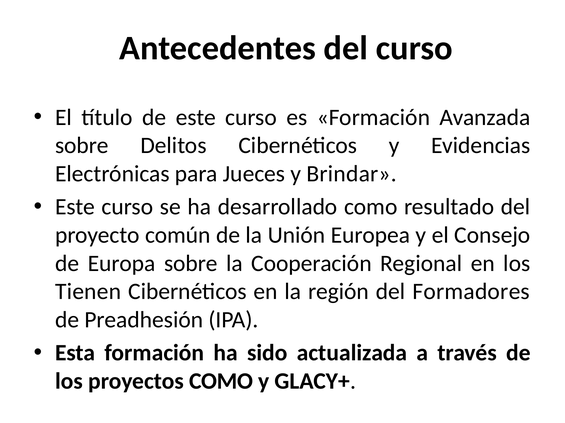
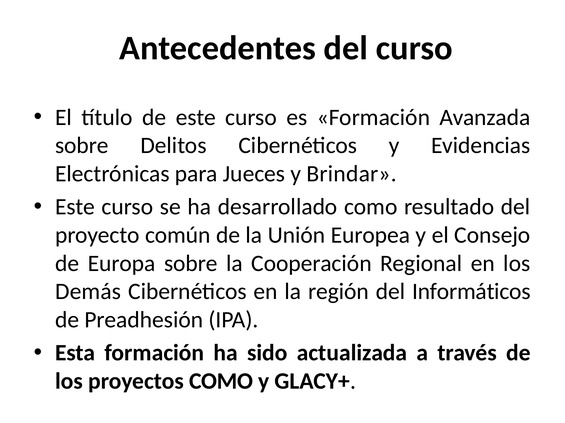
Tienen: Tienen -> Demás (88, 292)
Formadores: Formadores -> Informáticos (471, 292)
